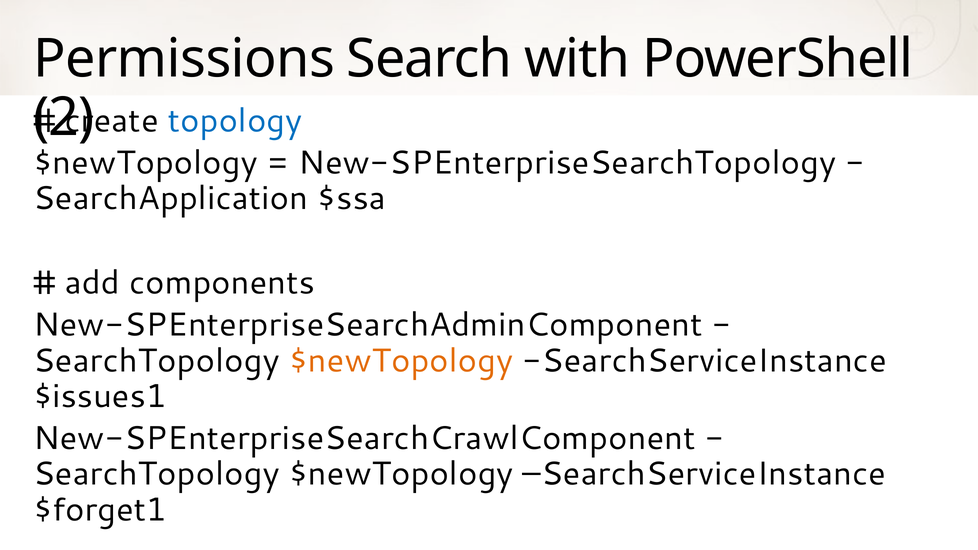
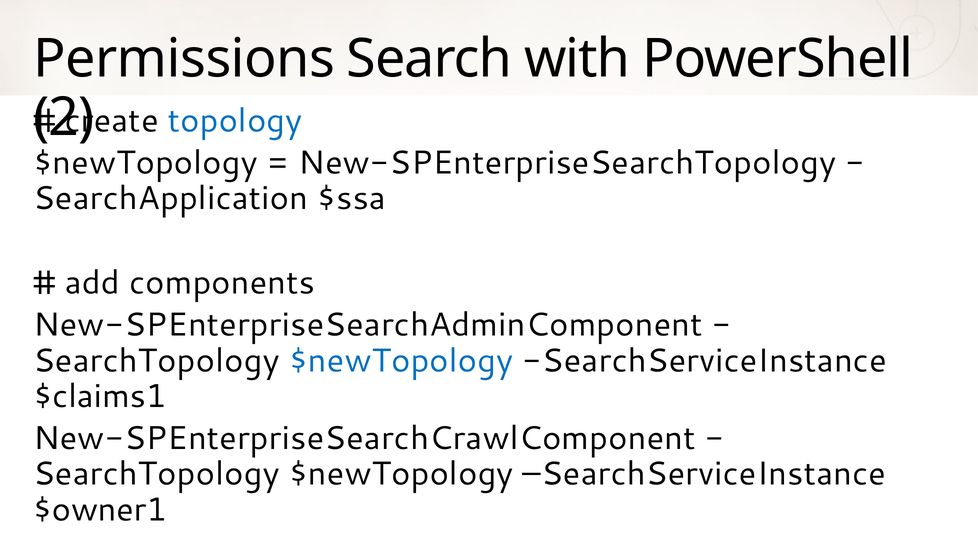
$newTopology colour: orange -> blue (401, 361)
$issues1: $issues1 -> $claims1 (100, 396)
$forget1: $forget1 -> $owner1 (100, 510)
